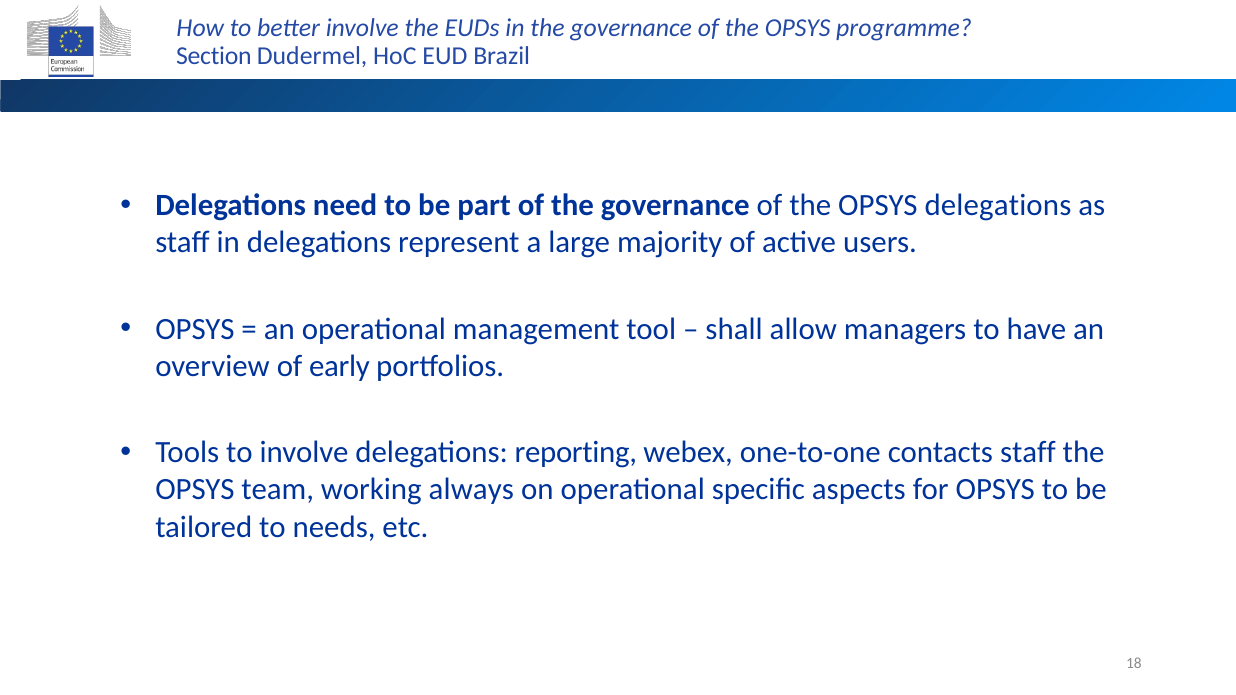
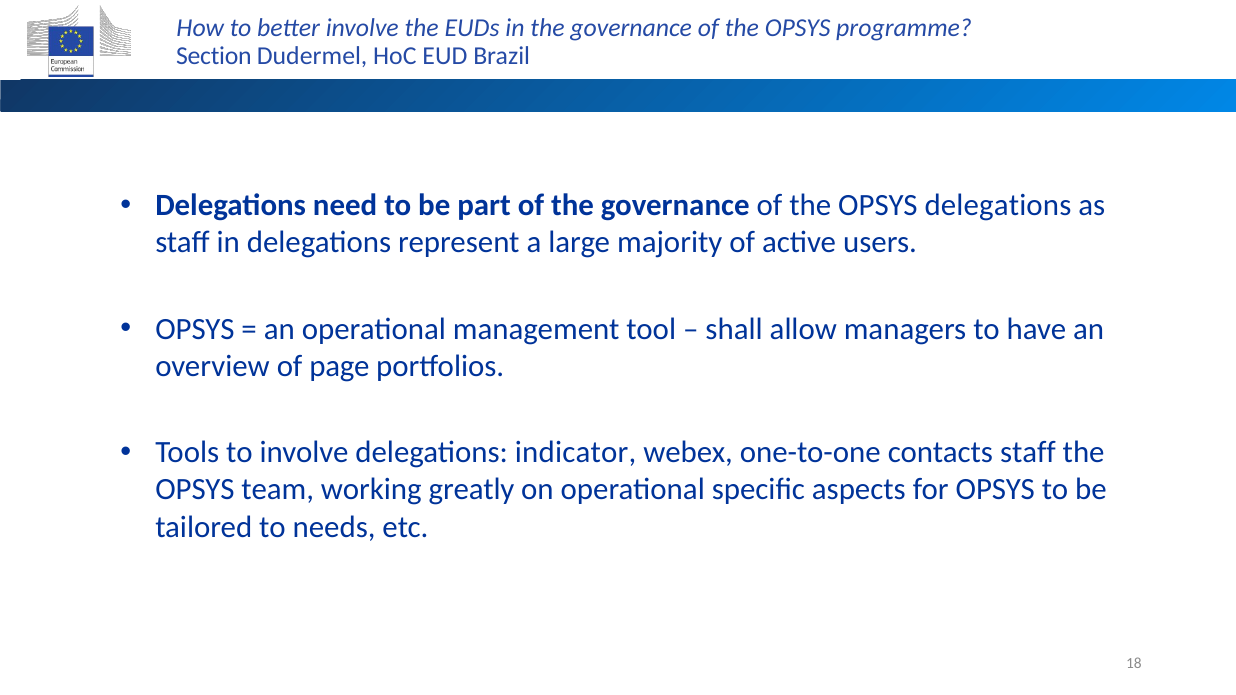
early: early -> page (339, 366)
reporting: reporting -> indicator (576, 453)
always: always -> greatly (472, 490)
